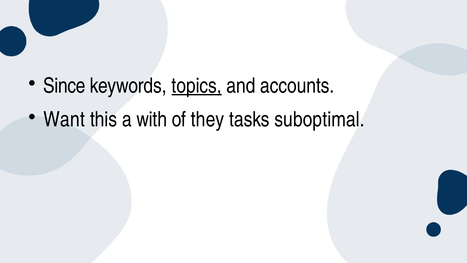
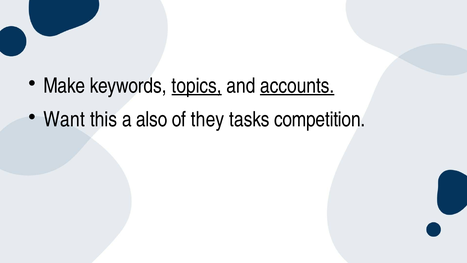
Since: Since -> Make (64, 86)
accounts underline: none -> present (297, 86)
with: with -> also (152, 119)
suboptimal: suboptimal -> competition (320, 119)
